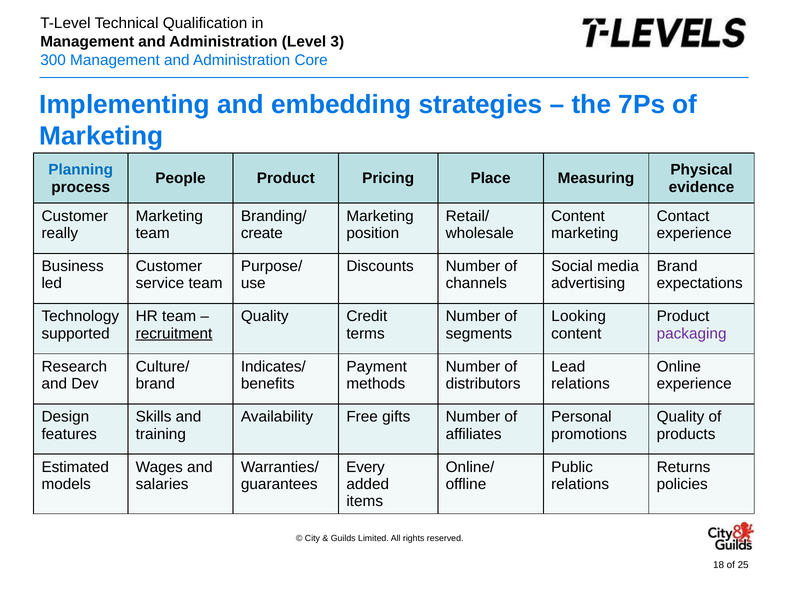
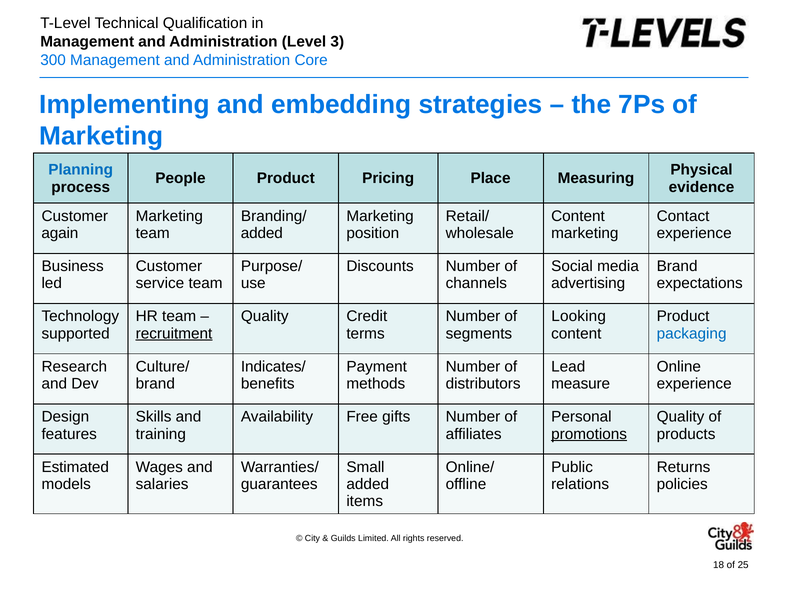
really: really -> again (60, 233)
create: create -> added (262, 233)
packaging colour: purple -> blue (692, 334)
relations: relations -> measure (581, 384)
promotions underline: none -> present (589, 434)
Every: Every -> Small (365, 467)
